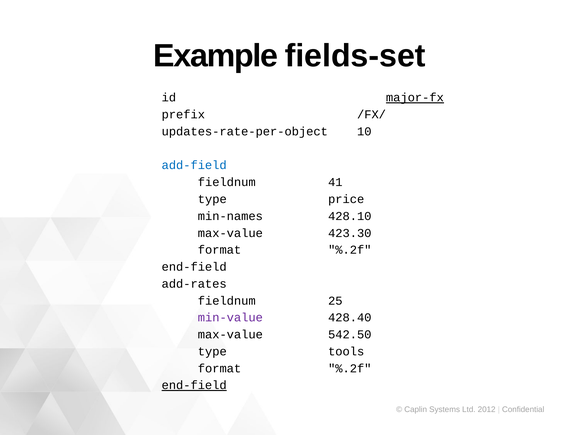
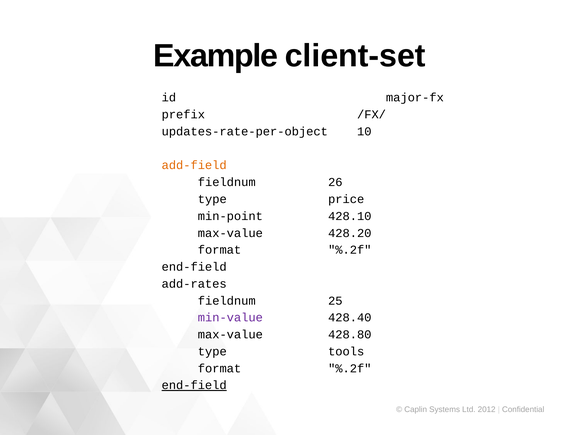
fields-set: fields-set -> client-set (355, 56)
major-fx underline: present -> none (415, 97)
add-field colour: blue -> orange (194, 165)
41: 41 -> 26 (335, 182)
min-names: min-names -> min-point (230, 216)
423.30: 423.30 -> 428.20 (350, 233)
542.50: 542.50 -> 428.80 (350, 334)
